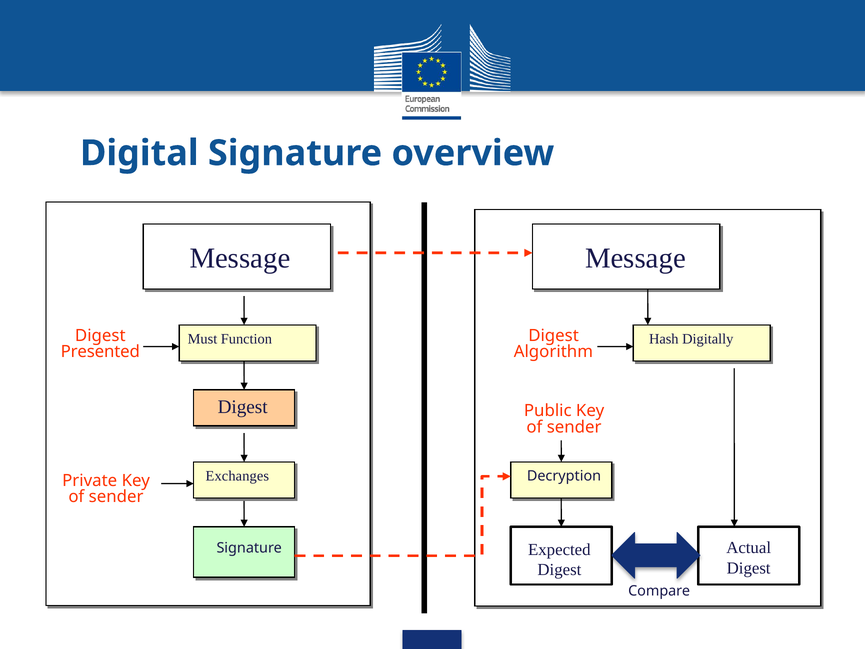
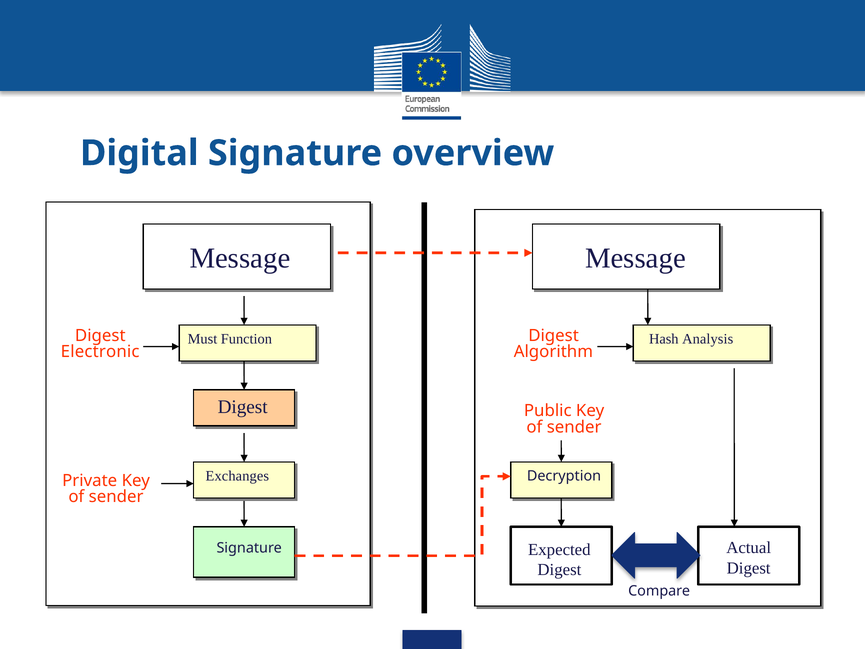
Digitally: Digitally -> Analysis (708, 339)
Presented: Presented -> Electronic (100, 352)
